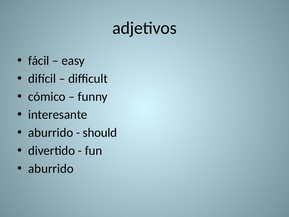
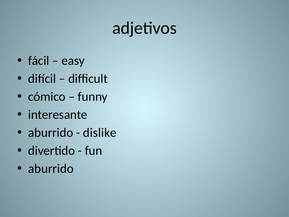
should: should -> dislike (100, 133)
